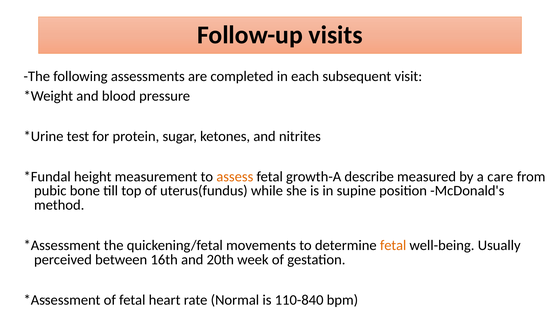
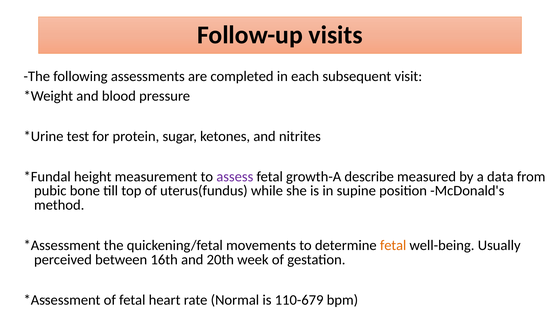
assess colour: orange -> purple (235, 177)
care: care -> data (500, 177)
110-840: 110-840 -> 110-679 (299, 300)
